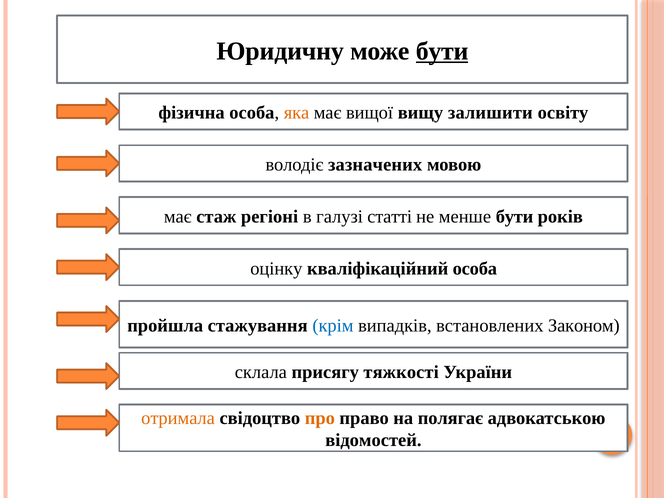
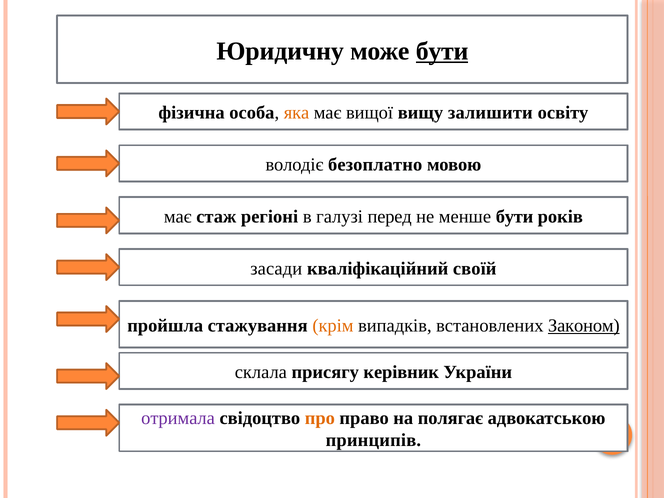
зазначених: зазначених -> безоплатно (375, 165)
статті: статті -> перед (390, 217)
оцінку: оцінку -> засади (276, 268)
кваліфікаційний особа: особа -> своїй (475, 268)
крім colour: blue -> orange (333, 325)
Законом underline: none -> present (584, 325)
тяжкості: тяжкості -> керівник (401, 372)
отримала colour: orange -> purple (178, 418)
відомостей: відомостей -> принципів (373, 440)
